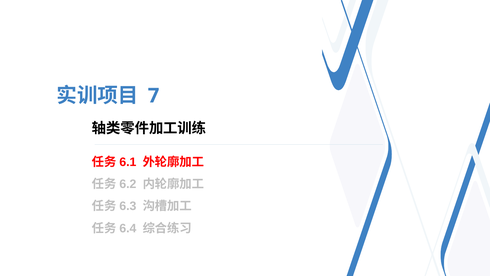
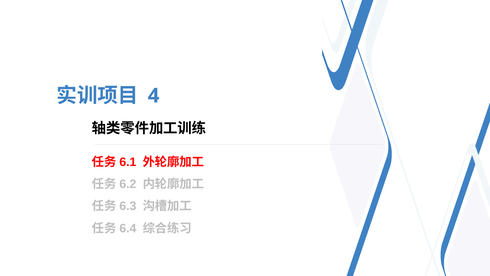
7: 7 -> 4 (154, 96)
